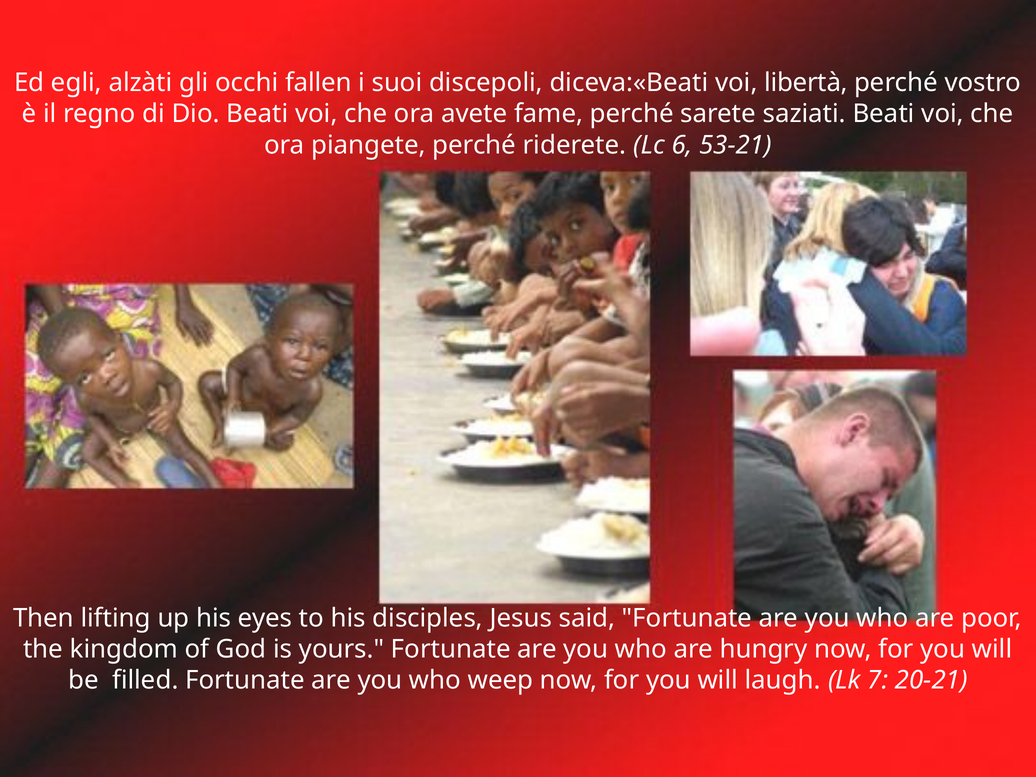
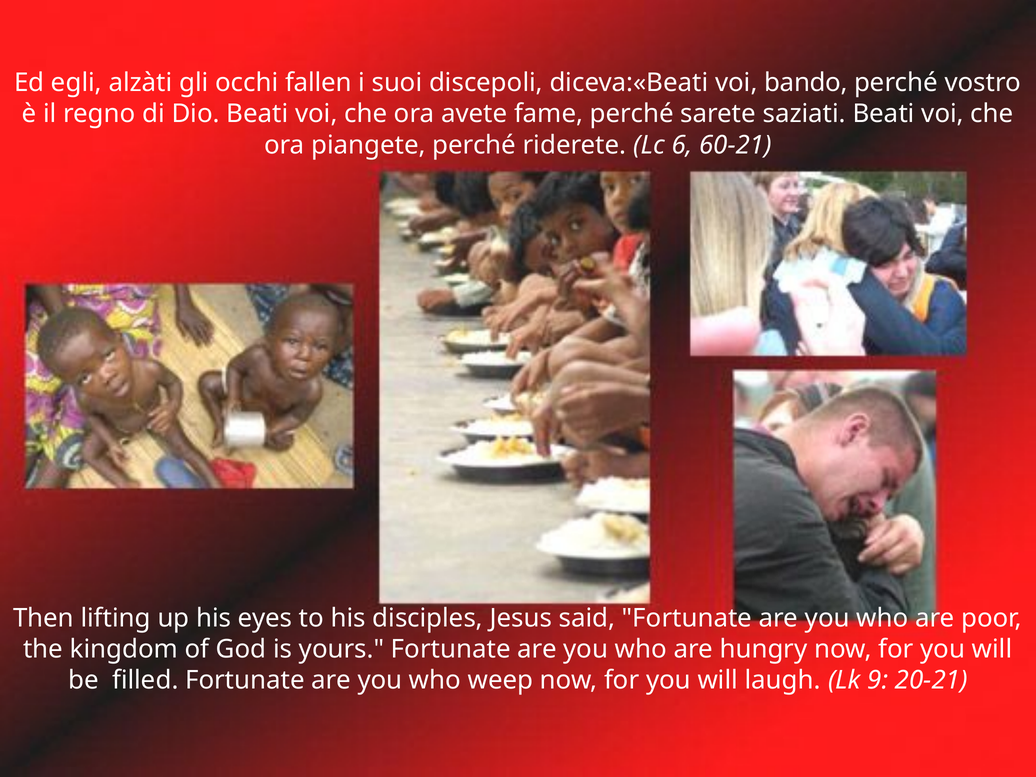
libertà: libertà -> bando (806, 83)
53-21: 53-21 -> 60-21 (735, 145)
7: 7 -> 9 (878, 680)
